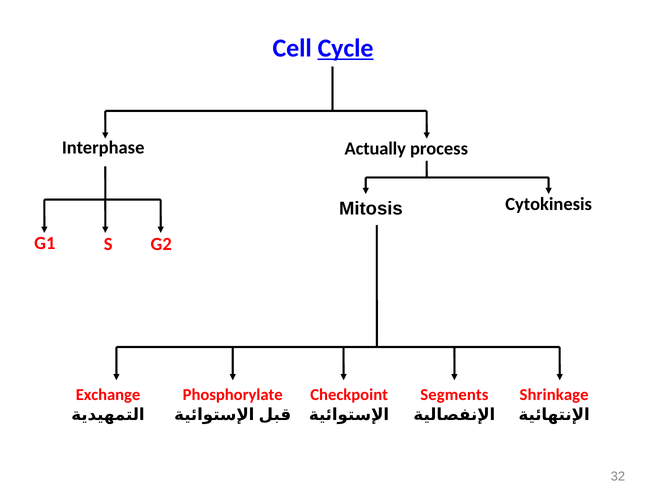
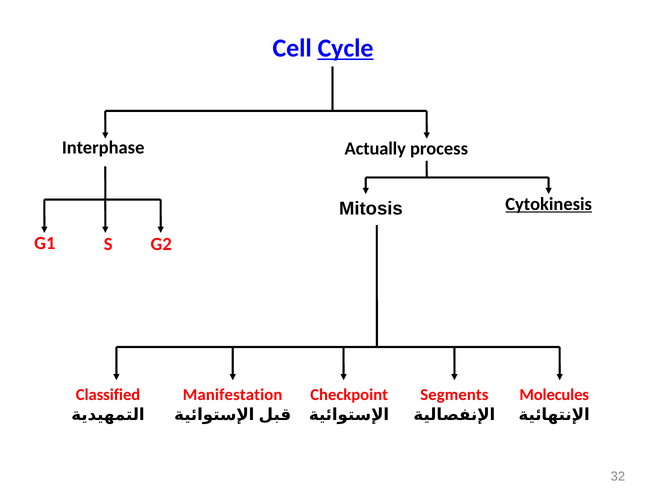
Cytokinesis underline: none -> present (549, 204)
Exchange: Exchange -> Classified (108, 394)
Phosphorylate: Phosphorylate -> Manifestation (233, 394)
Shrinkage: Shrinkage -> Molecules (554, 394)
